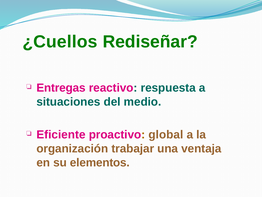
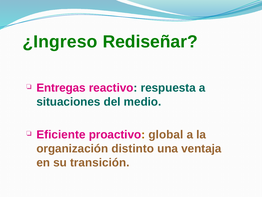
¿Cuellos: ¿Cuellos -> ¿Ingreso (60, 42)
trabajar: trabajar -> distinto (133, 148)
elementos: elementos -> transición (100, 162)
